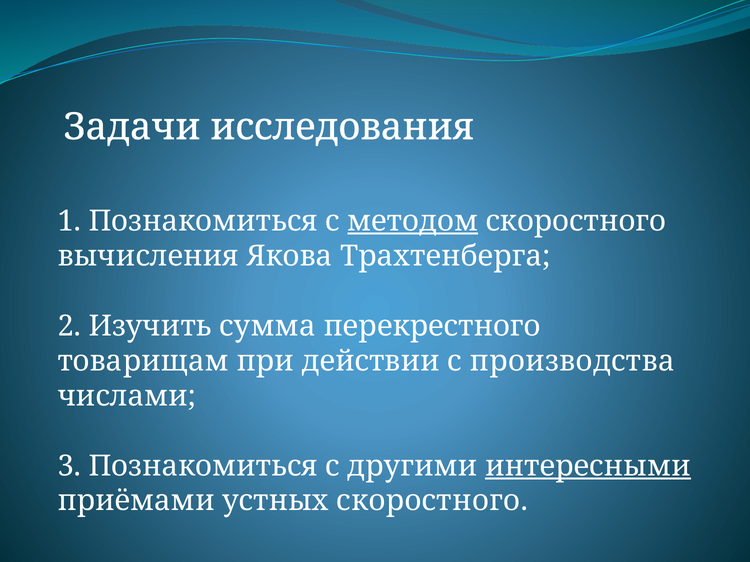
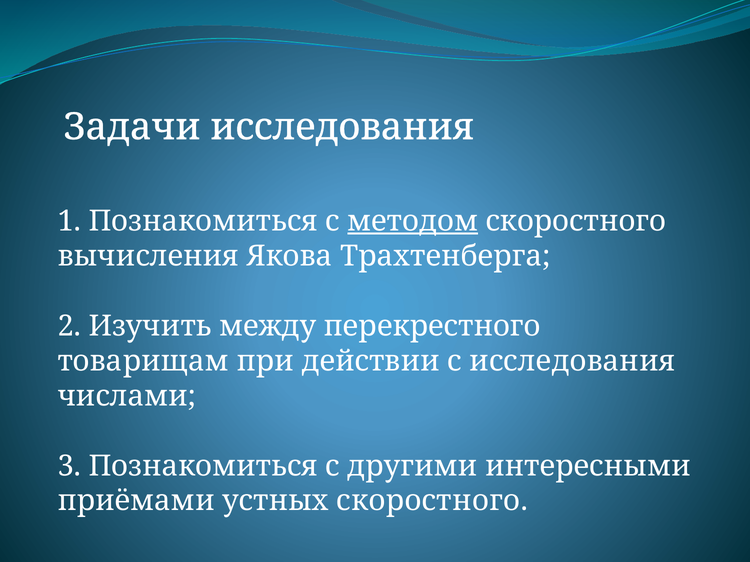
сумма: сумма -> между (268, 326)
с производства: производства -> исследования (572, 361)
интересными underline: present -> none (588, 466)
